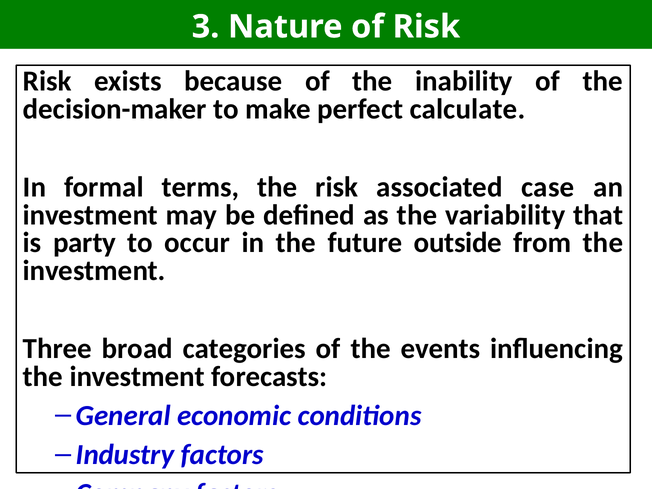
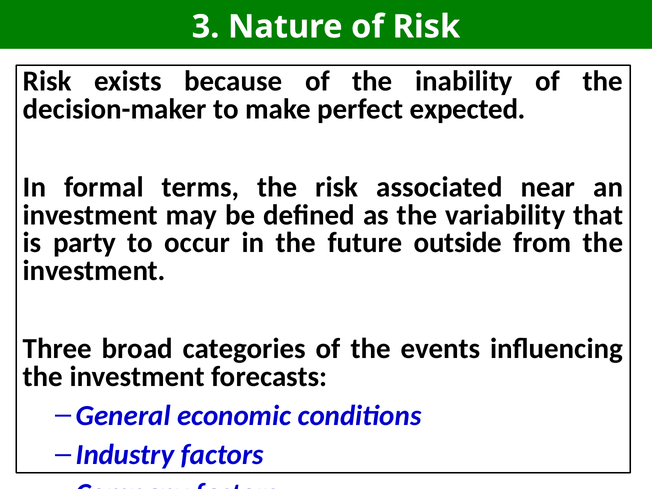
calculate: calculate -> expected (468, 109)
case: case -> near (548, 187)
